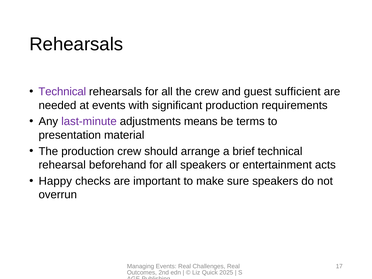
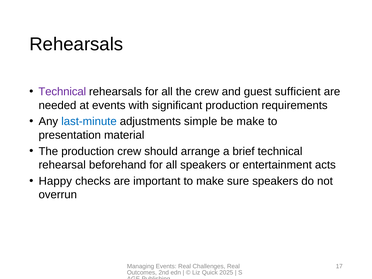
last-minute colour: purple -> blue (89, 121)
means: means -> simple (201, 121)
be terms: terms -> make (250, 121)
